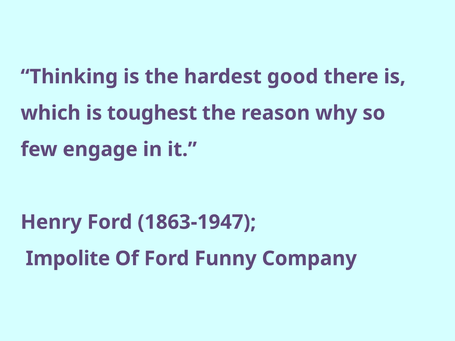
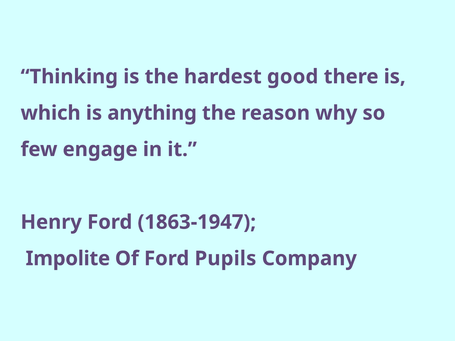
toughest: toughest -> anything (152, 113)
Funny: Funny -> Pupils (225, 259)
